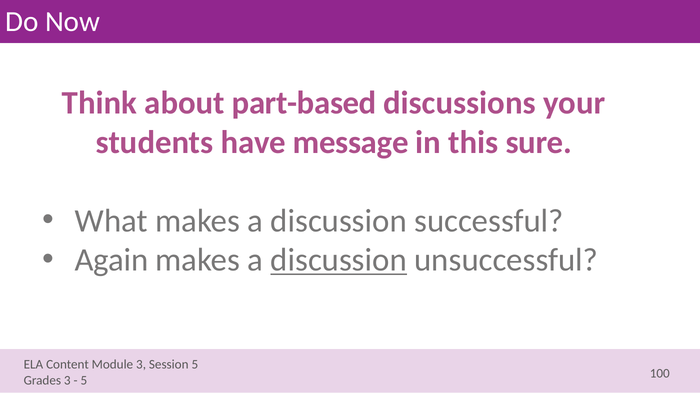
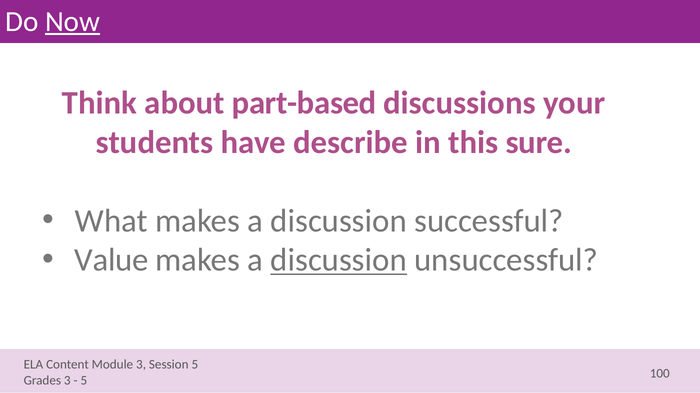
Now underline: none -> present (73, 22)
message: message -> describe (351, 142)
Again: Again -> Value (111, 261)
